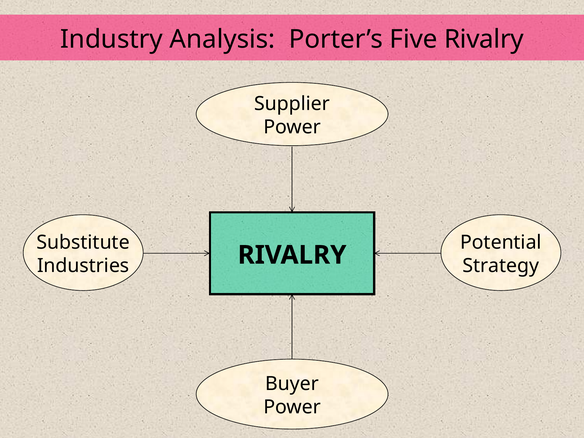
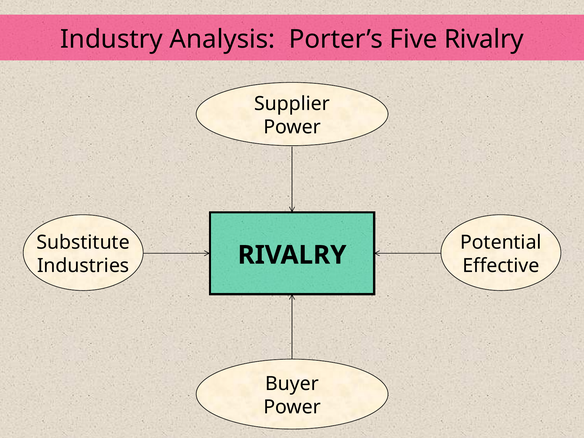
Strategy: Strategy -> Effective (501, 266)
